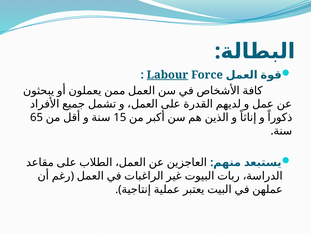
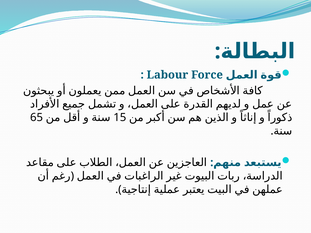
Labour underline: present -> none (167, 75)
